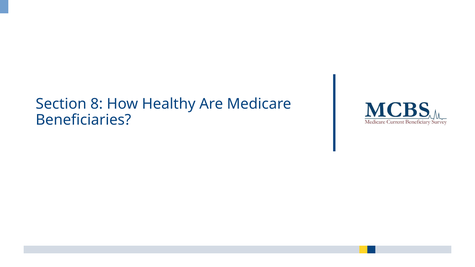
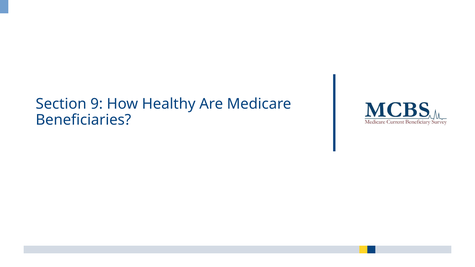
8: 8 -> 9 (97, 104)
